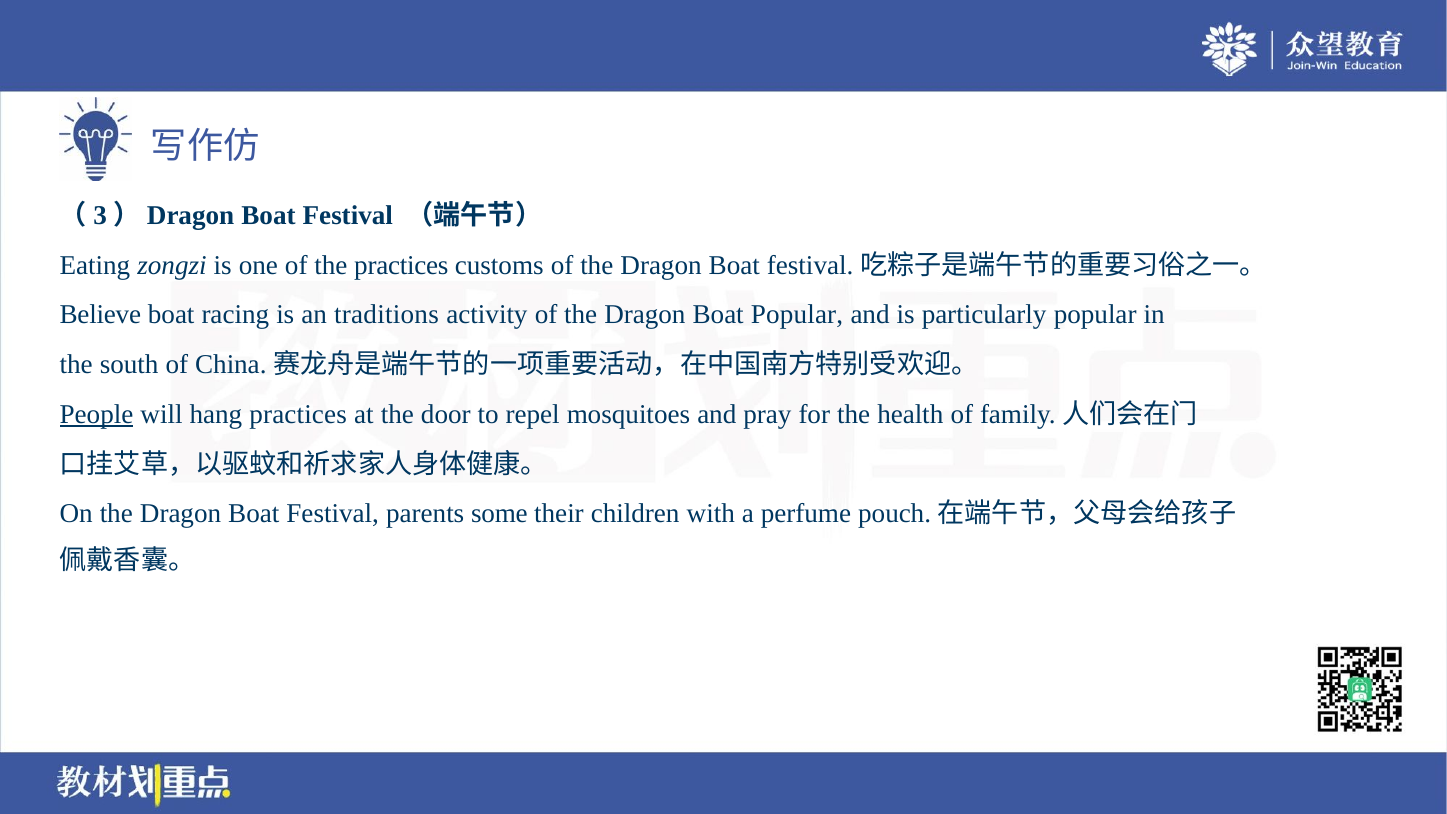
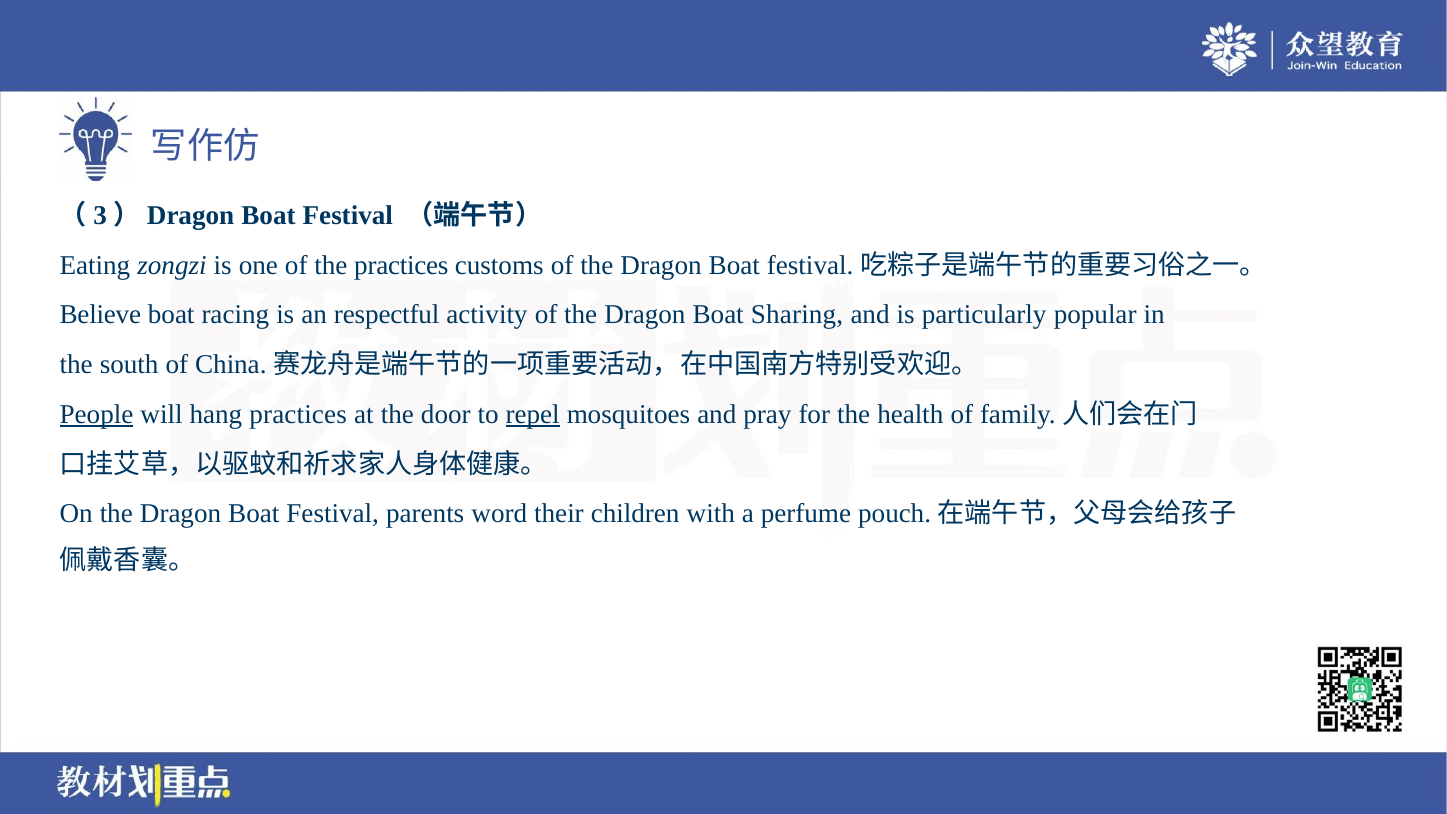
traditions: traditions -> respectful (387, 315)
Boat Popular: Popular -> Sharing (797, 315)
repel underline: none -> present (533, 414)
some: some -> word (499, 514)
